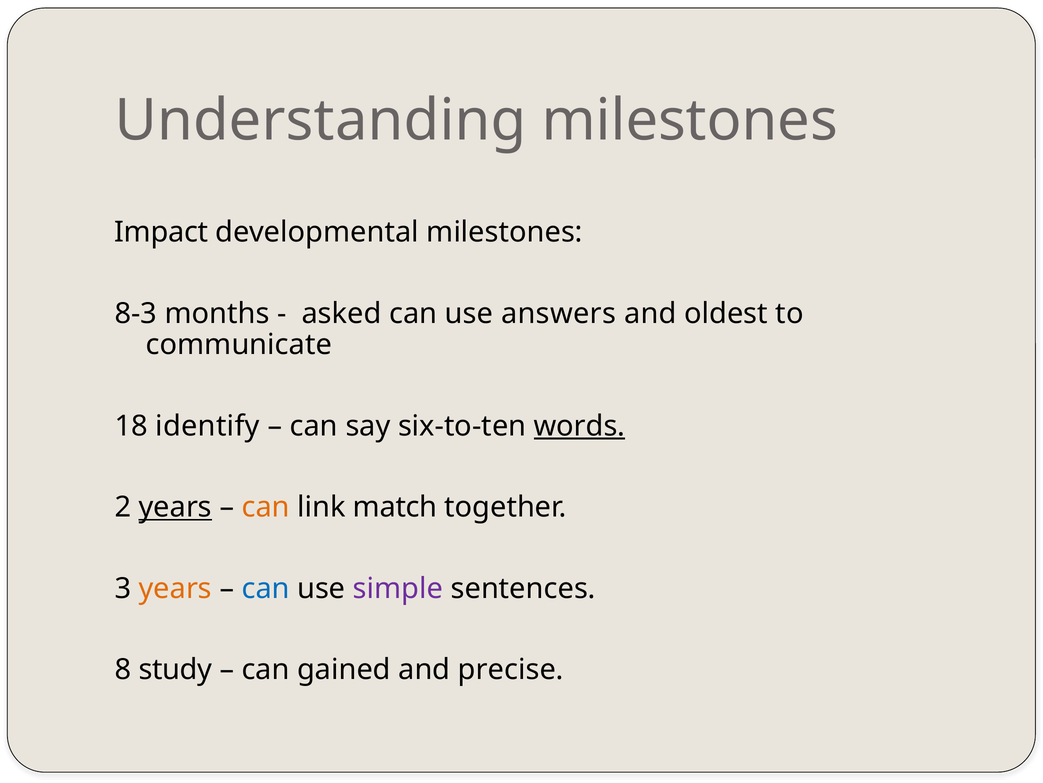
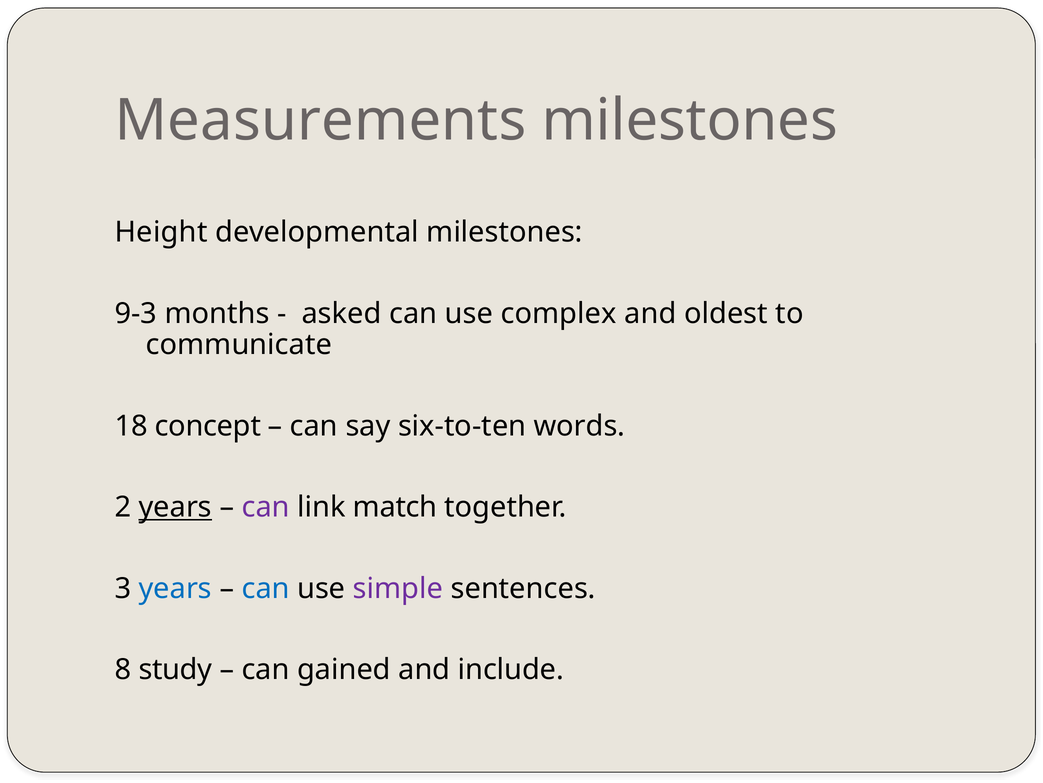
Understanding: Understanding -> Measurements (320, 121)
Impact: Impact -> Height (161, 232)
8-3: 8-3 -> 9-3 (136, 313)
answers: answers -> complex (559, 313)
identify: identify -> concept (208, 426)
words underline: present -> none (579, 426)
can colour: orange -> purple (266, 507)
years colour: orange -> blue (175, 588)
precise: precise -> include (511, 669)
